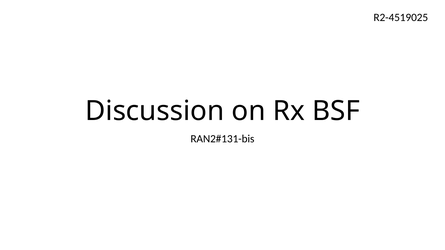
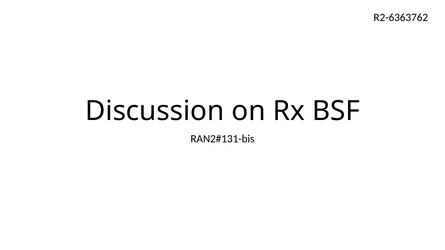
R2-4519025: R2-4519025 -> R2-6363762 (401, 18)
